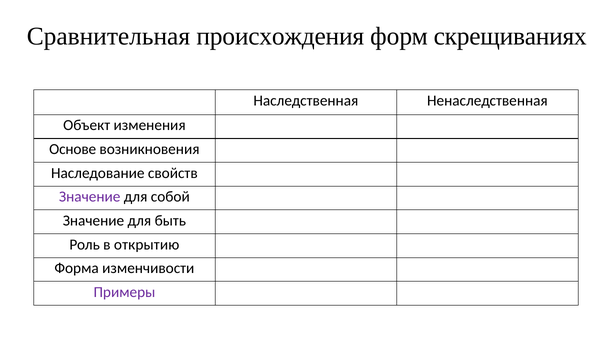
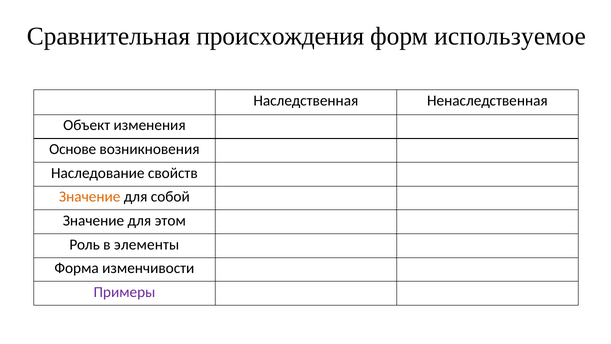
скрещиваниях: скрещиваниях -> используемое (510, 36)
Значение colour: purple -> orange (90, 197)
быть: быть -> этом (170, 221)
открытию: открытию -> элементы (147, 244)
